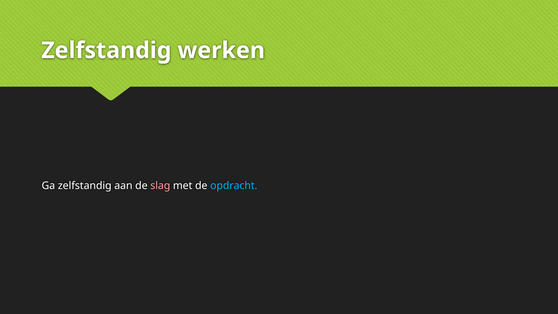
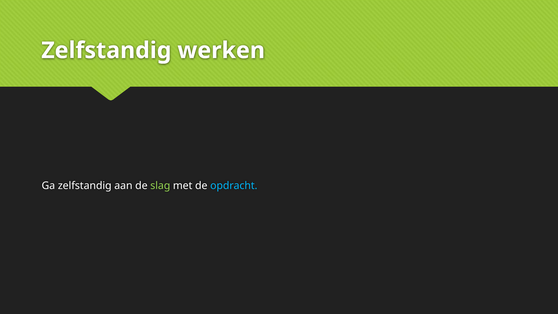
slag colour: pink -> light green (160, 186)
